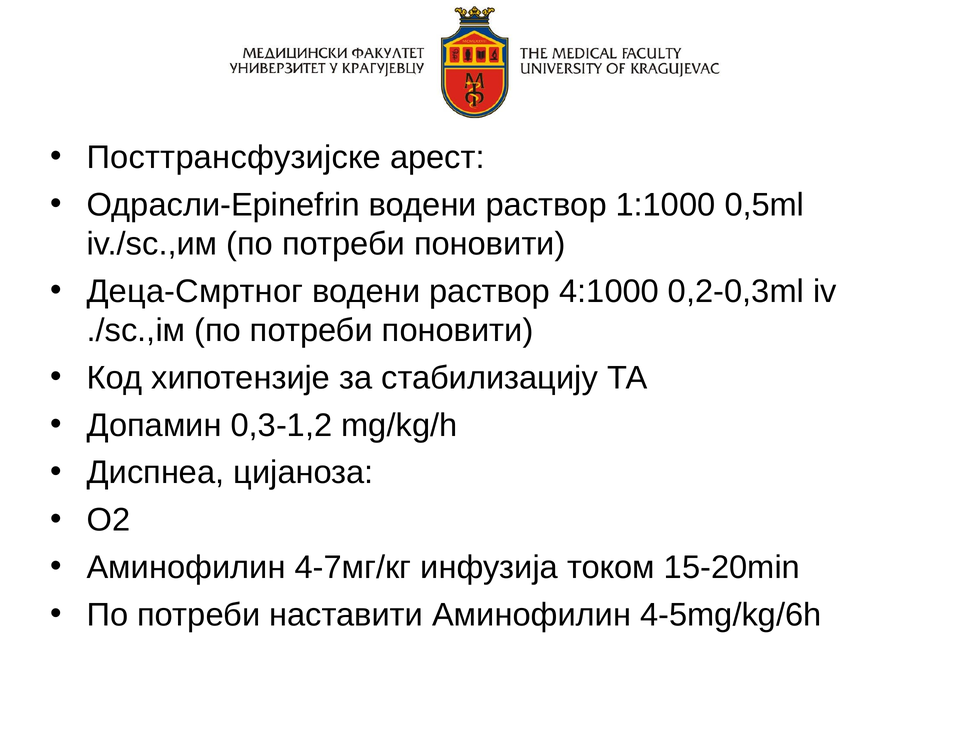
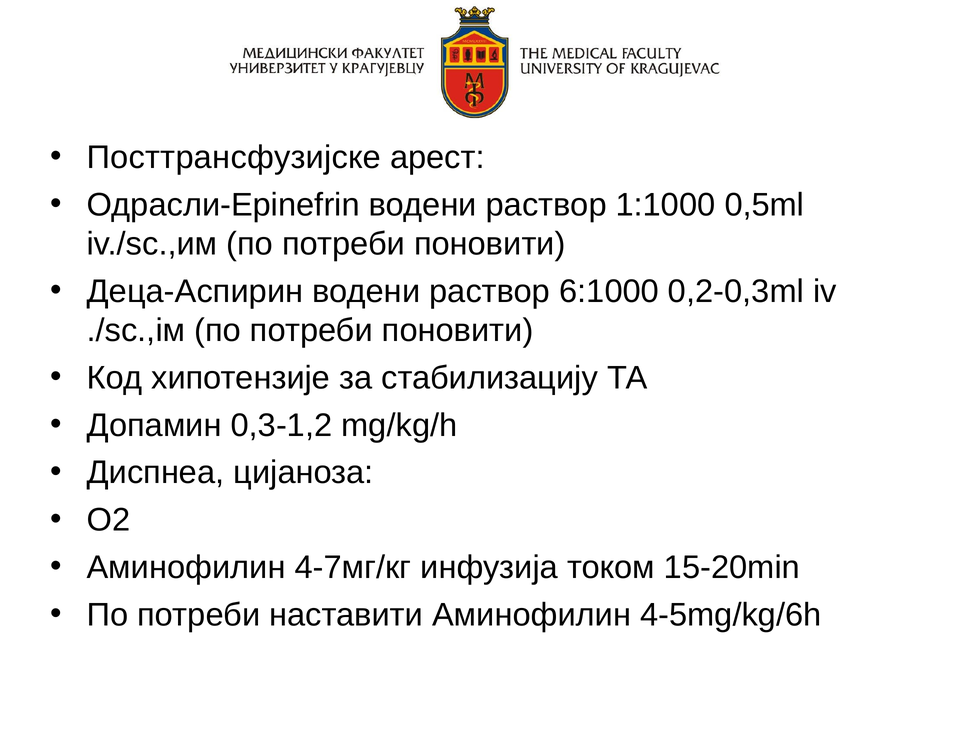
Деца-Смртног: Деца-Смртног -> Деца-Аспирин (195, 291)
4:1000: 4:1000 -> 6:1000 (609, 291)
